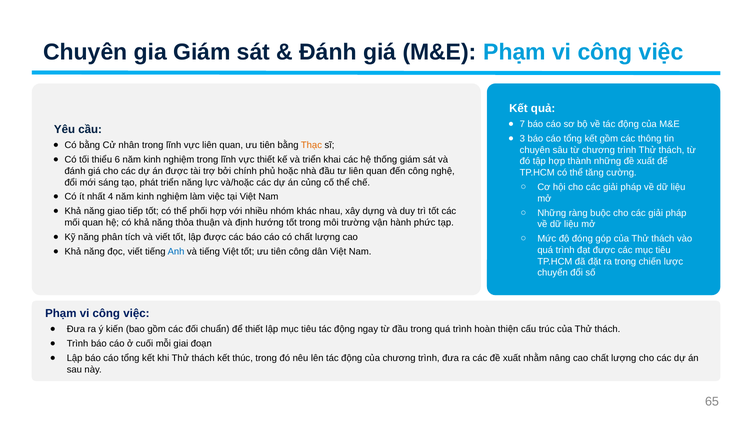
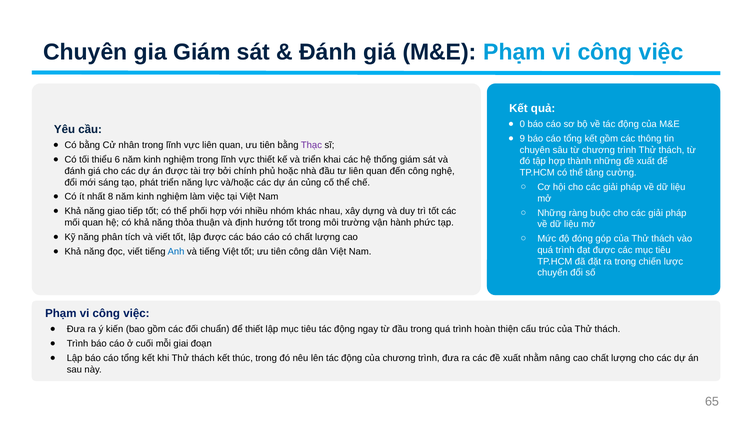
7: 7 -> 0 (522, 124)
3: 3 -> 9 (522, 138)
Thạc colour: orange -> purple (311, 145)
4: 4 -> 8 (111, 197)
